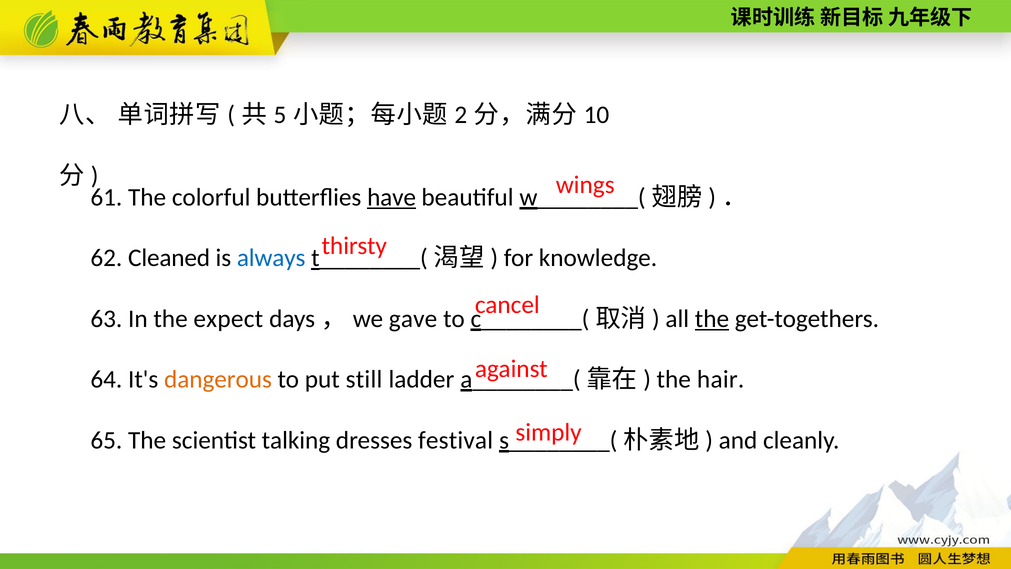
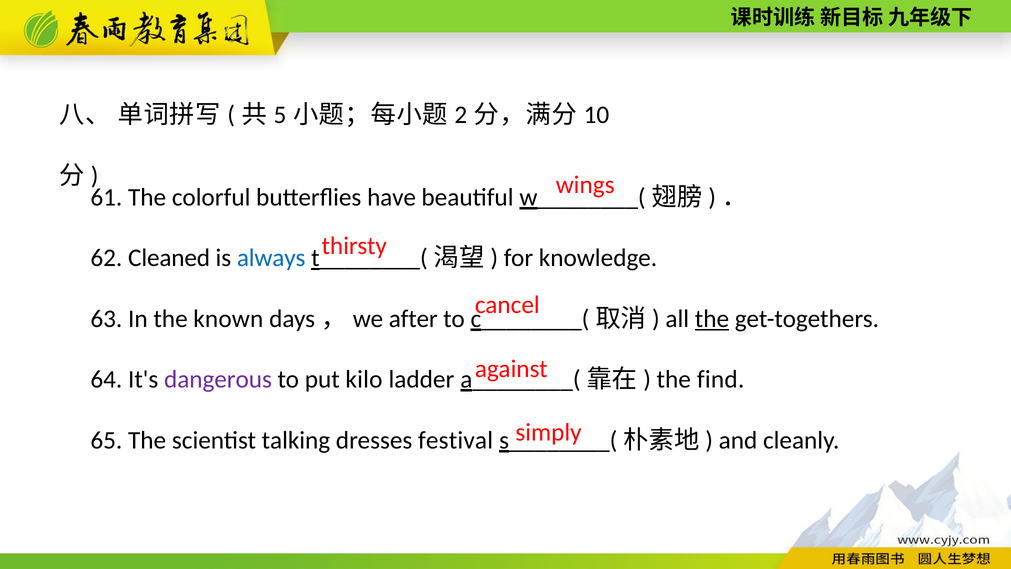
have underline: present -> none (392, 197)
expect: expect -> known (228, 319)
gave: gave -> after (413, 319)
dangerous colour: orange -> purple (218, 379)
still: still -> kilo (364, 379)
hair: hair -> find (721, 379)
